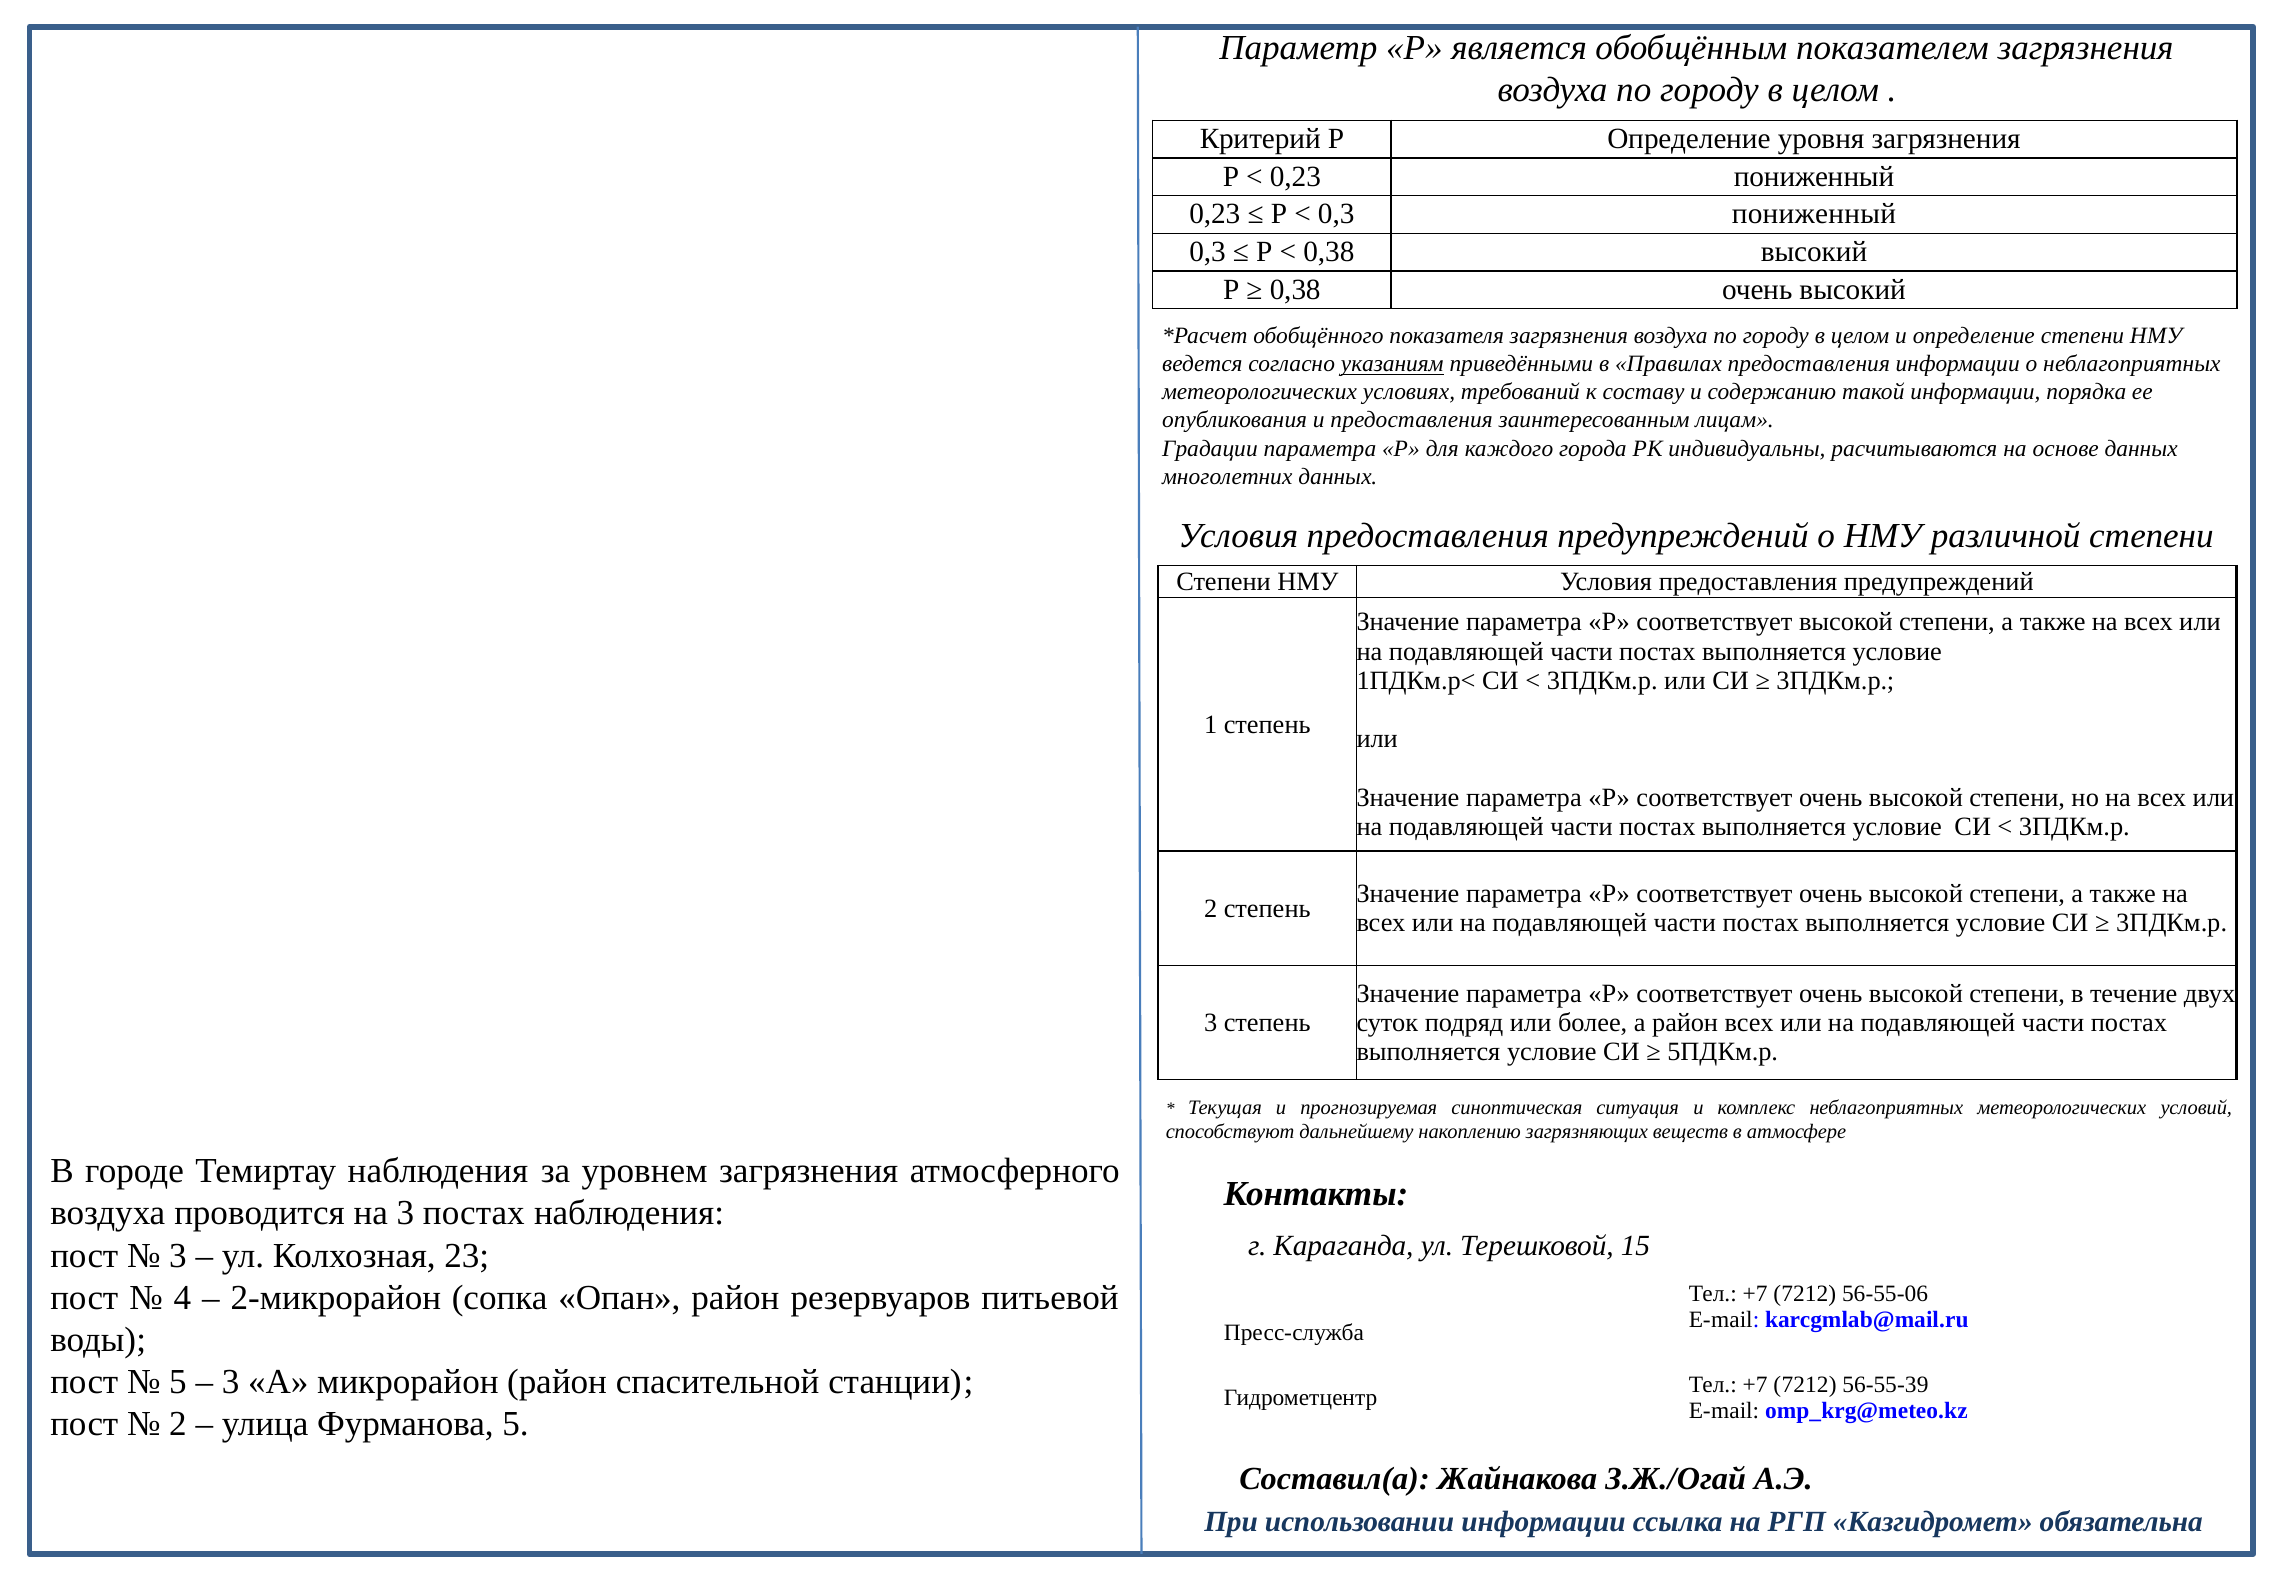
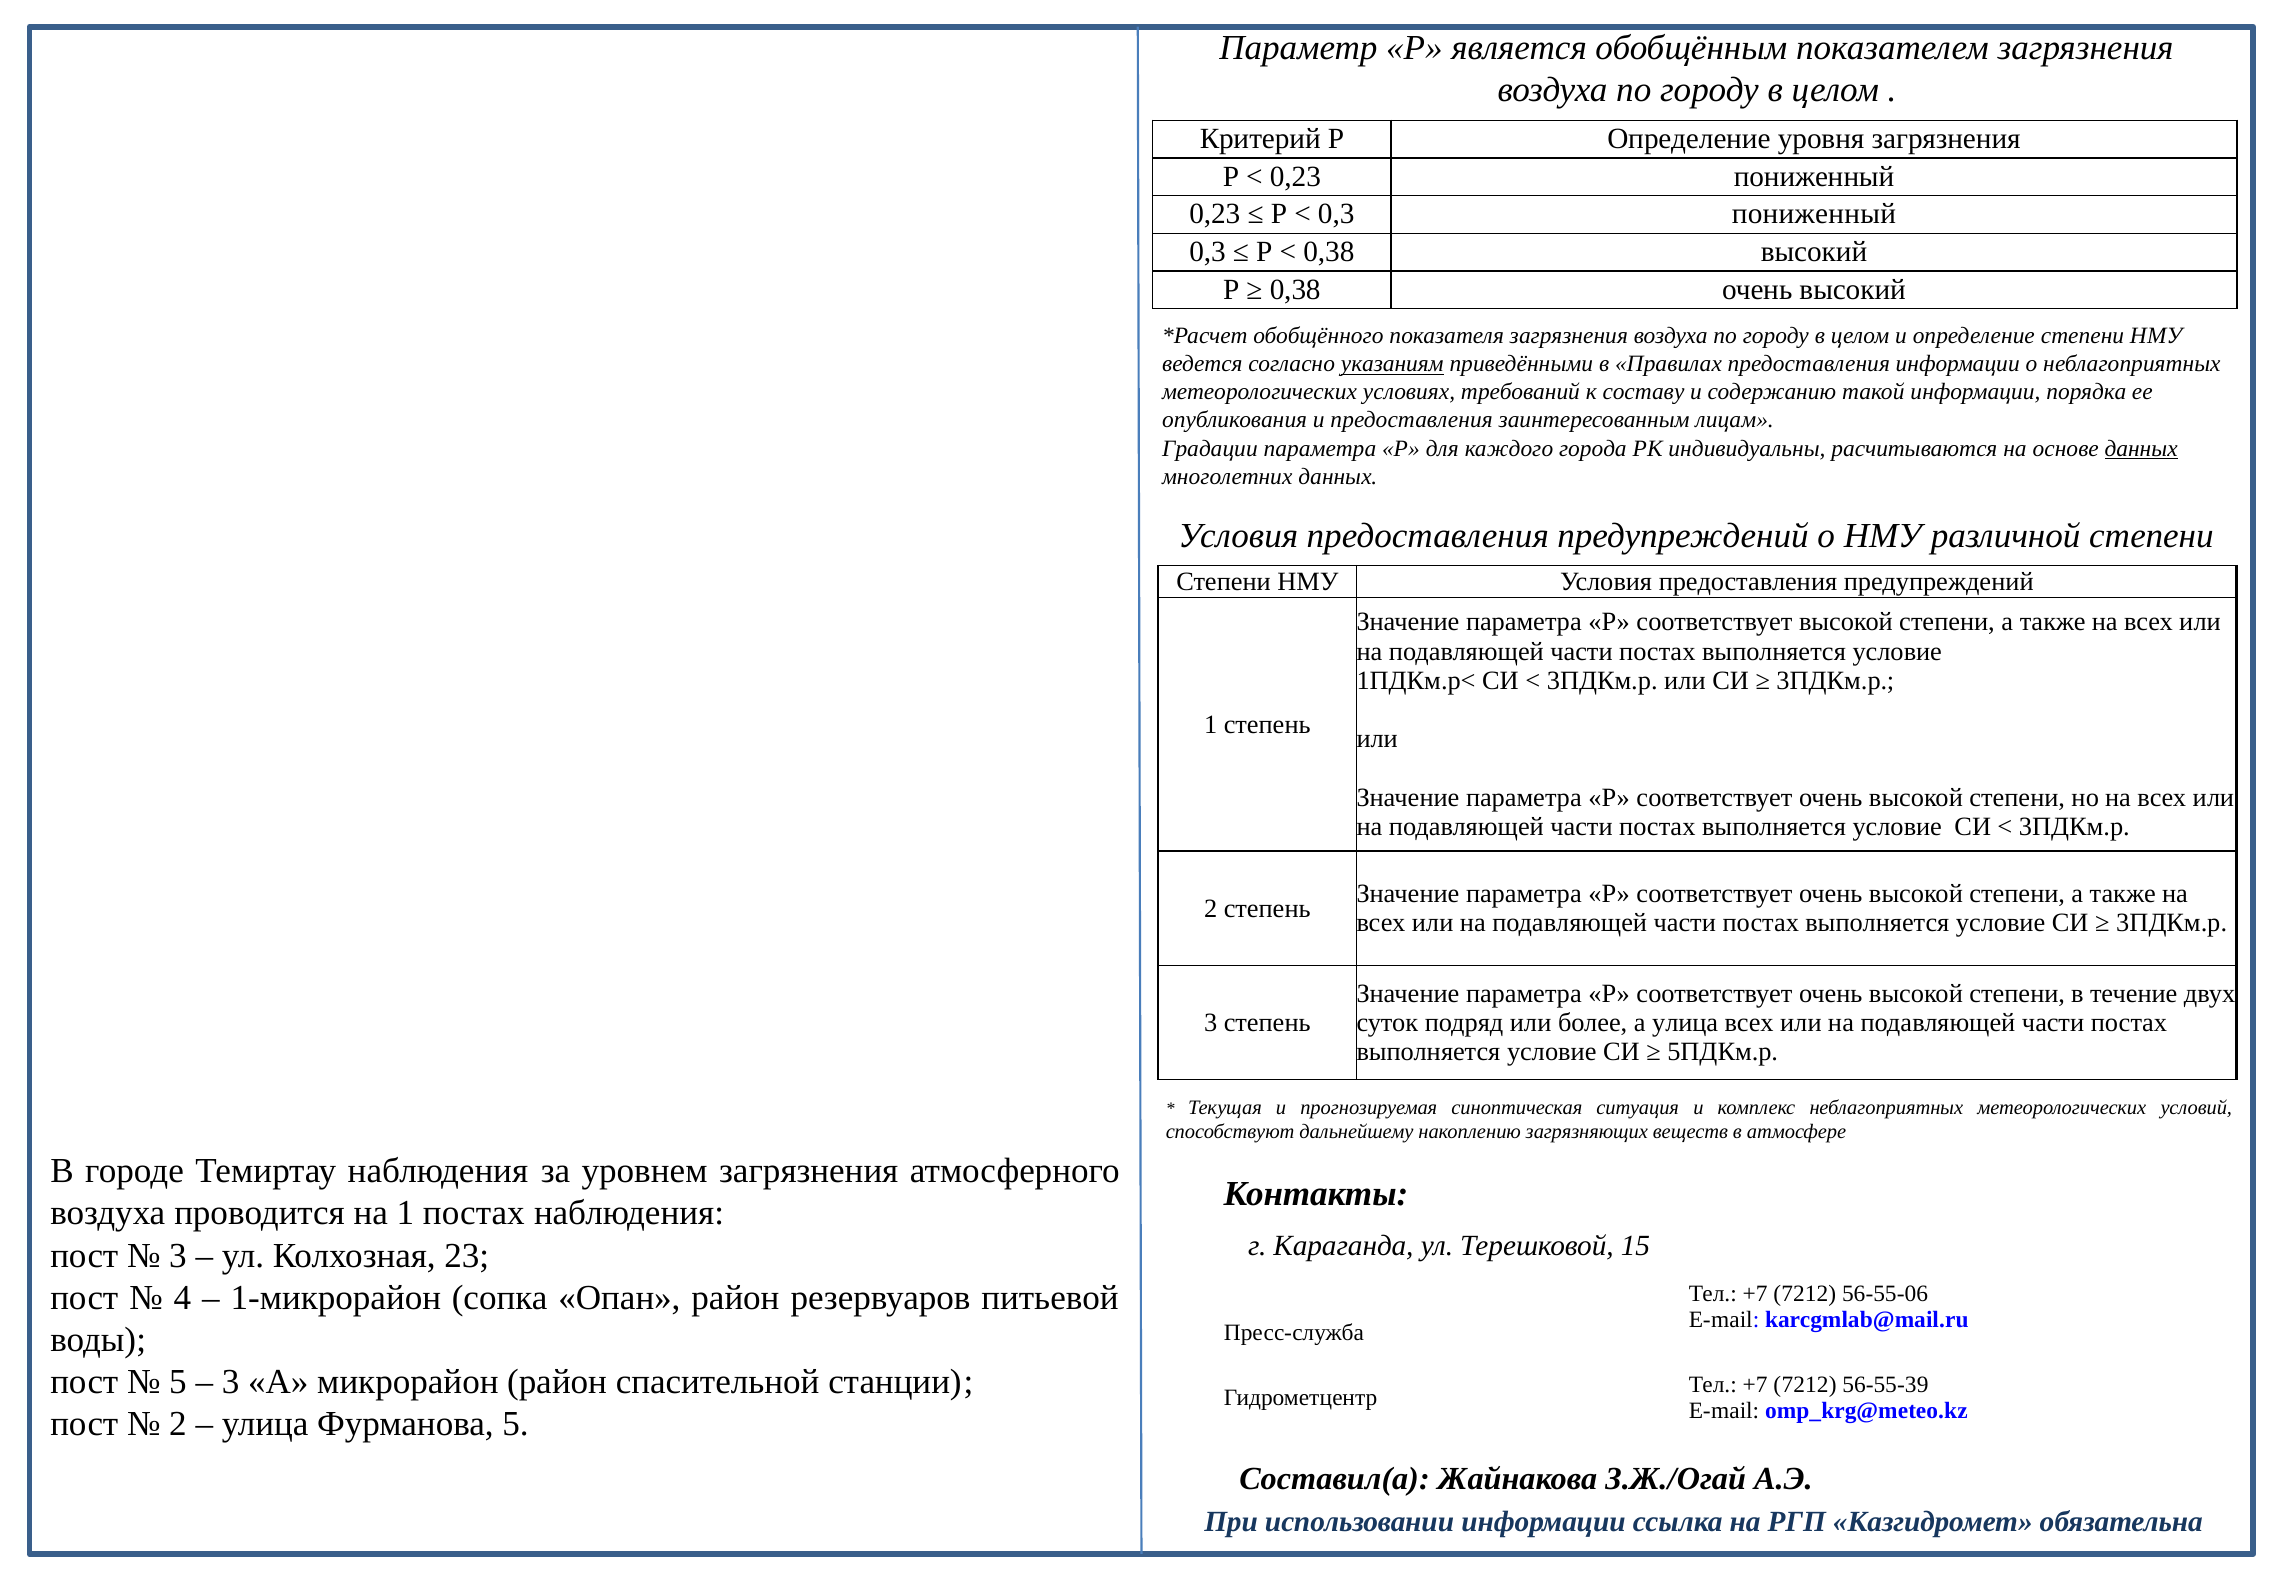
данных underline: none -> present (2141, 448)
а район: район -> улица (1685, 1022)
на 3: 3 -> 1 (405, 1213)
2-микрорайон: 2-микрорайон -> 1-микрорайон (336, 1297)
